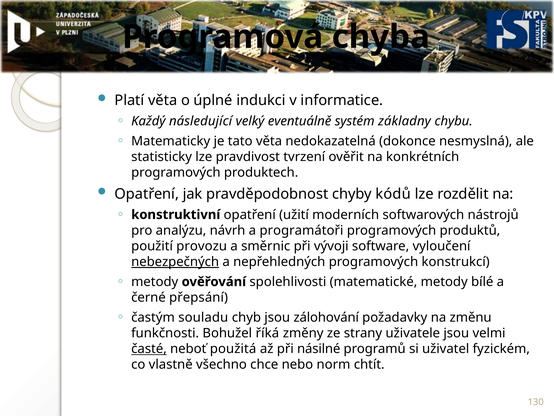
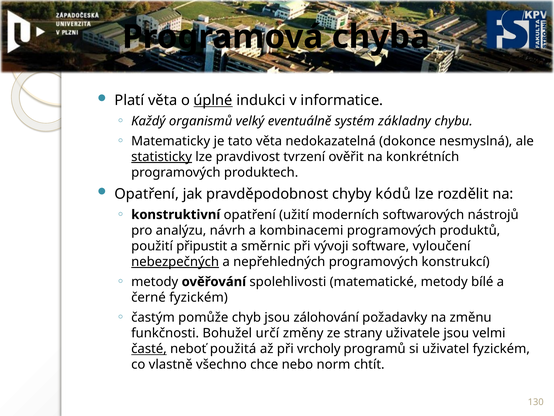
úplné underline: none -> present (213, 100)
následující: následující -> organismů (201, 121)
statisticky underline: none -> present (162, 157)
programátoři: programátoři -> kombinacemi (301, 230)
provozu: provozu -> připustit (202, 246)
černé přepsání: přepsání -> fyzickém (199, 297)
souladu: souladu -> pomůže (203, 317)
říká: říká -> určí (267, 333)
násilné: násilné -> vrcholy (319, 349)
